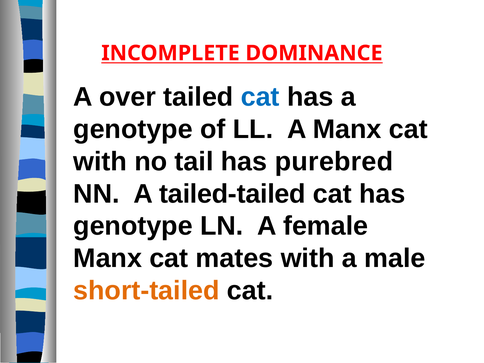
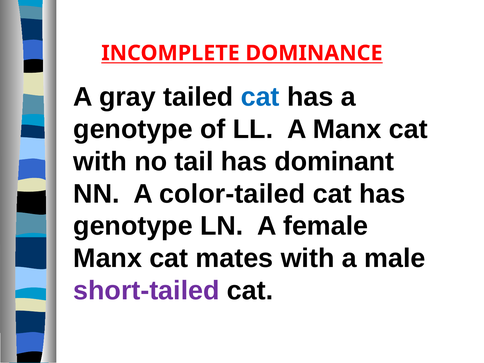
over: over -> gray (127, 97)
purebred: purebred -> dominant (334, 162)
tailed-tailed: tailed-tailed -> color-tailed (232, 194)
short-tailed colour: orange -> purple (146, 291)
